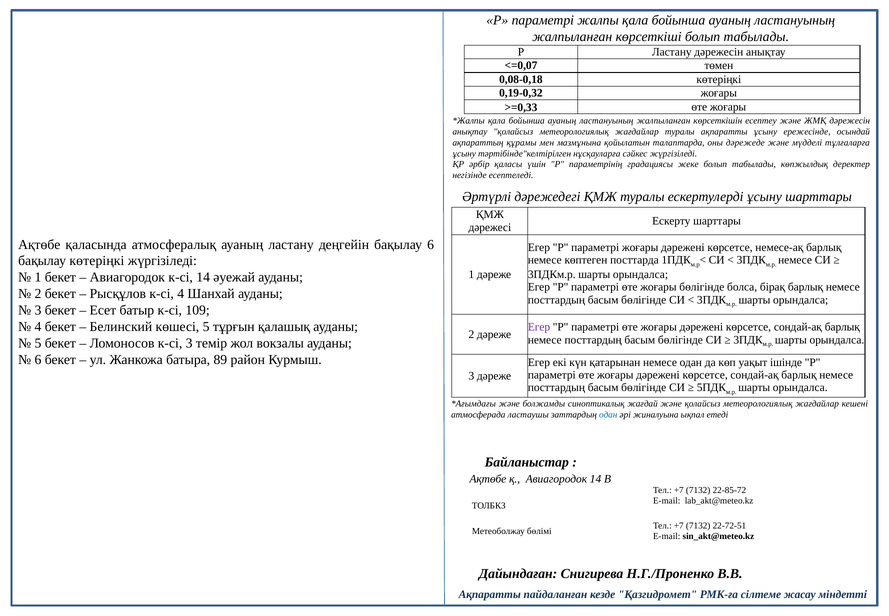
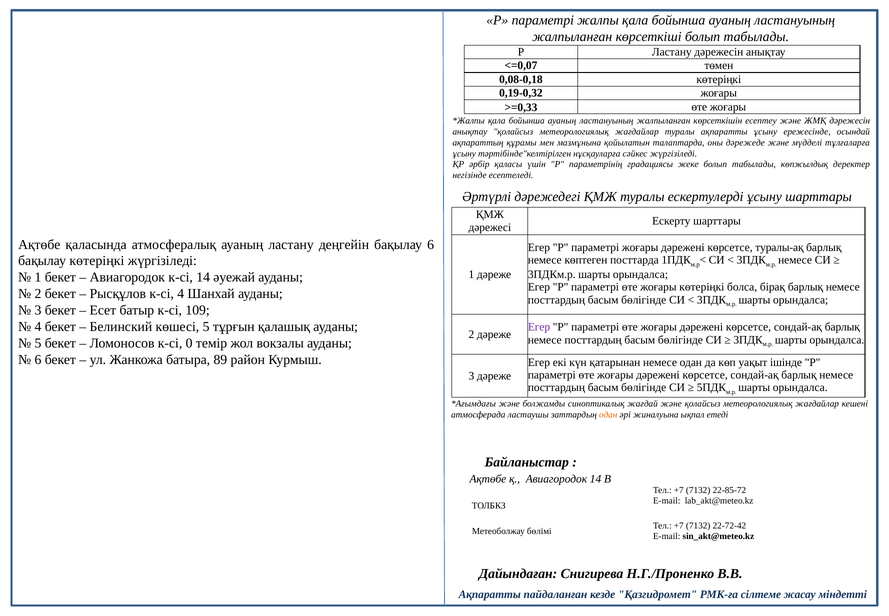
немесе-ақ: немесе-ақ -> туралы-ақ (779, 247)
жоғары бөлігінде: бөлігінде -> көтеріңкі (702, 287)
к-сі 3: 3 -> 0 (189, 343)
одан colour: blue -> orange (608, 415)
22-72-51: 22-72-51 -> 22-72-42 (729, 526)
